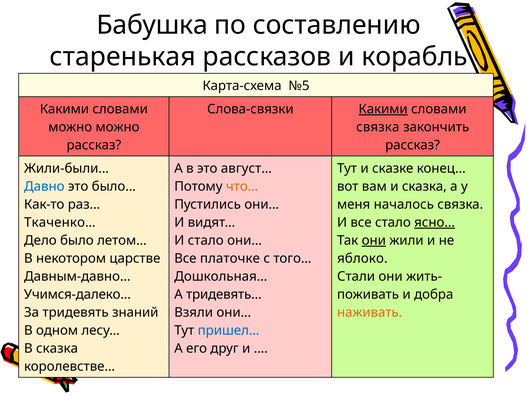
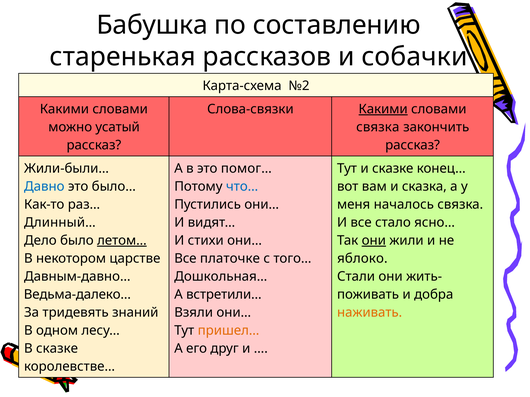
корабль: корабль -> собачки (415, 57)
№5: №5 -> №2 (299, 86)
можно можно: можно -> усатый (118, 127)
август…: август… -> помог… (246, 169)
что… colour: orange -> blue (242, 187)
Ткаченко…: Ткаченко… -> Длинный… (60, 223)
ясно… underline: present -> none (435, 223)
летом… underline: none -> present (122, 241)
И стало: стало -> стихи (206, 241)
Учимся-далеко…: Учимся-далеко… -> Ведьма-далеко… (77, 295)
тридевять…: тридевять… -> встретили… (224, 295)
пришел… colour: blue -> orange (229, 331)
В сказка: сказка -> сказке (57, 349)
